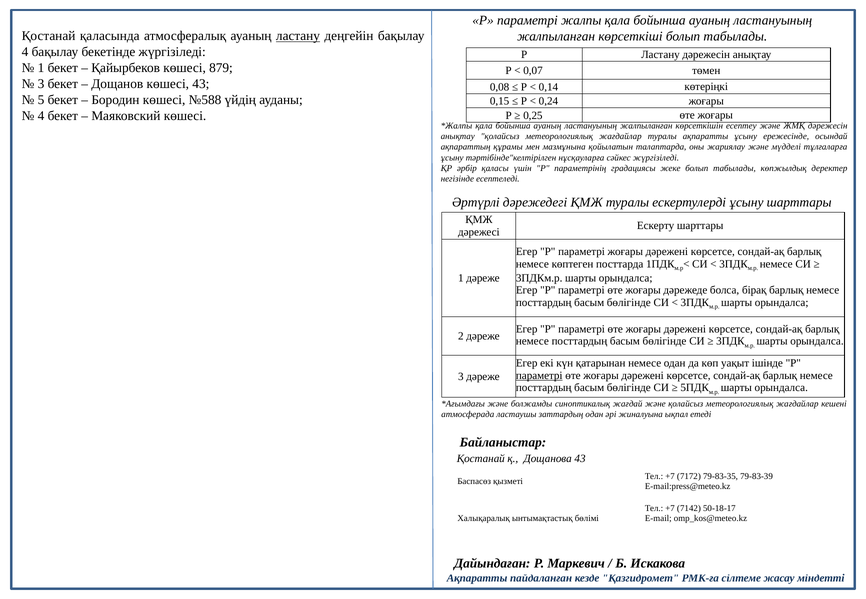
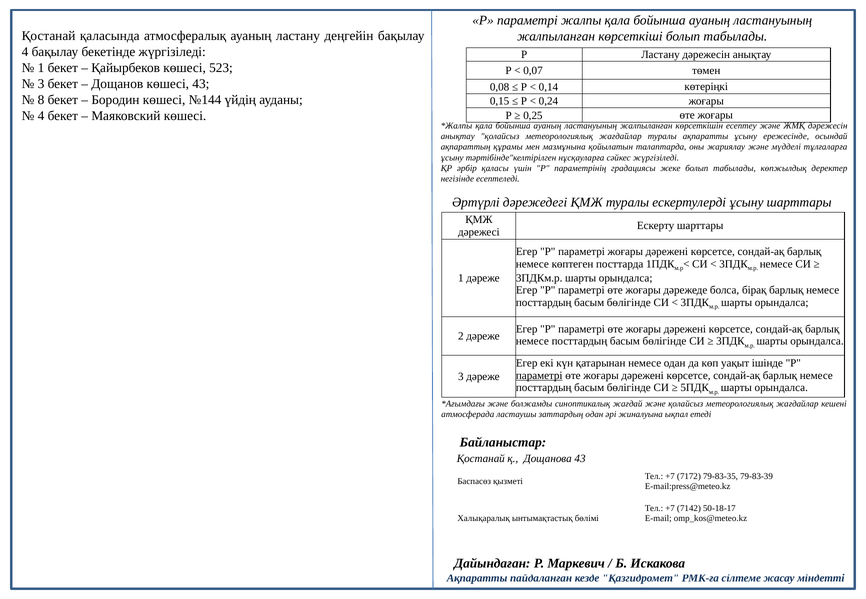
ластану underline: present -> none (298, 36)
879: 879 -> 523 (221, 68)
5: 5 -> 8 (41, 100)
№588: №588 -> №144 (205, 100)
